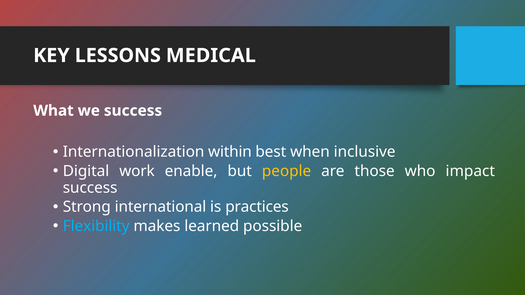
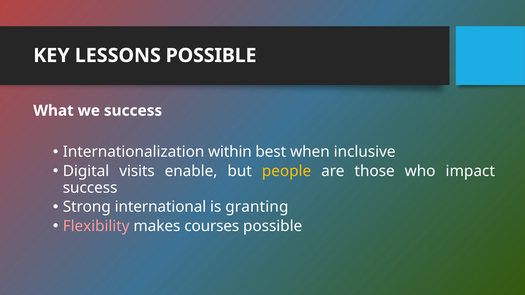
LESSONS MEDICAL: MEDICAL -> POSSIBLE (211, 56)
work: work -> visits (137, 171)
practices: practices -> granting (257, 207)
Flexibility colour: light blue -> pink (96, 226)
learned: learned -> courses (212, 226)
